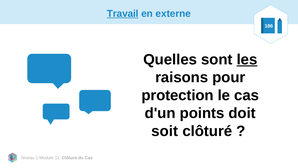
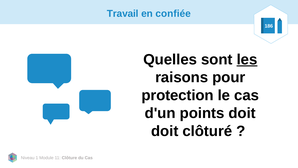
Travail underline: present -> none (123, 14)
externe: externe -> confiée (173, 14)
soit: soit -> doit (165, 131)
